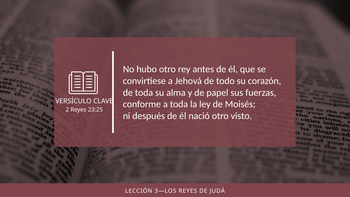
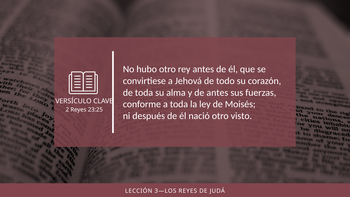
de papel: papel -> antes (217, 93)
